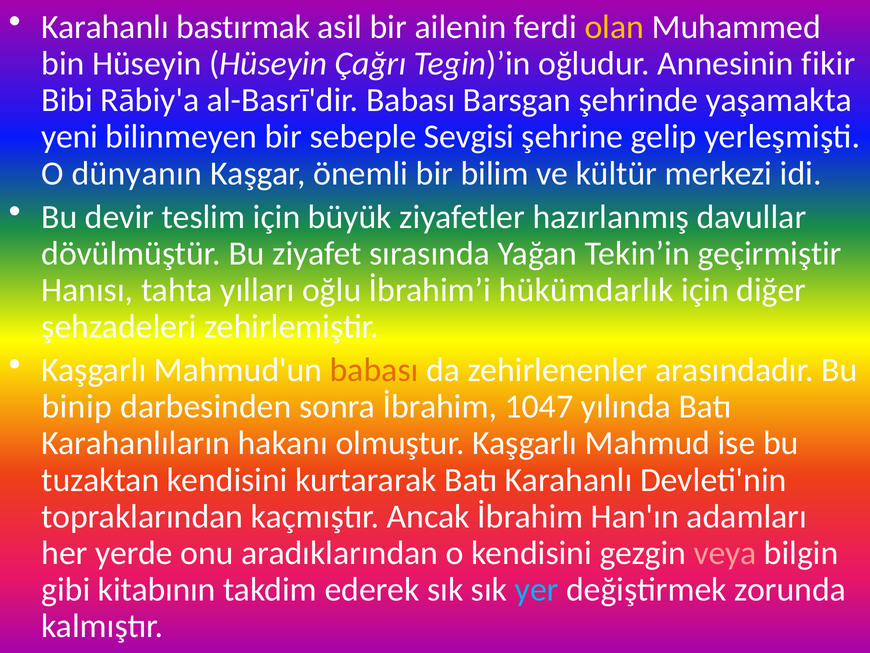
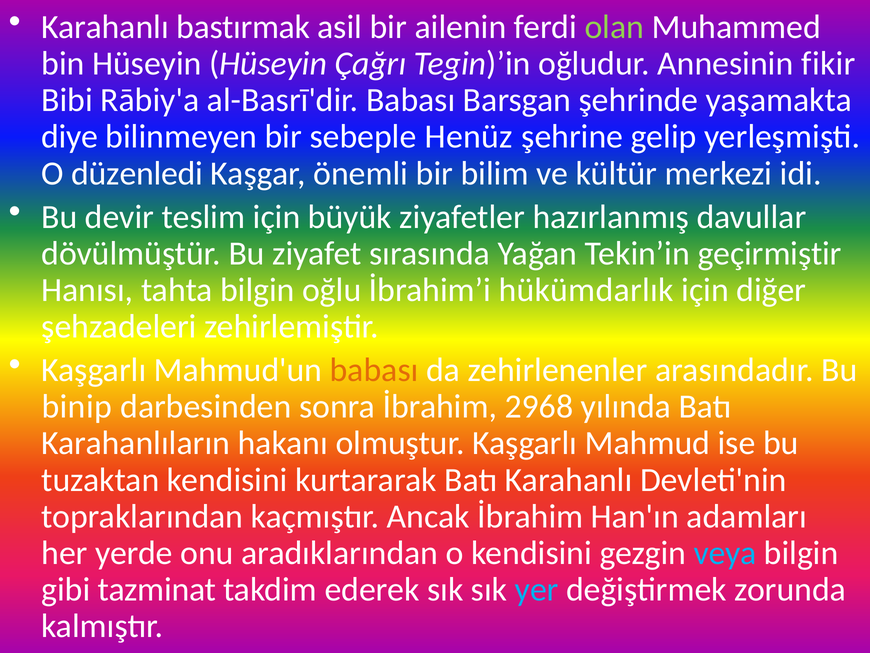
olan colour: yellow -> light green (614, 27)
yeni: yeni -> diye (70, 137)
Sevgisi: Sevgisi -> Henüz (469, 137)
dünyanın: dünyanın -> düzenledi (137, 173)
tahta yılları: yılları -> bilgin (257, 290)
1047: 1047 -> 2968 (539, 406)
veya colour: pink -> light blue (725, 553)
kitabının: kitabının -> tazminat (157, 589)
